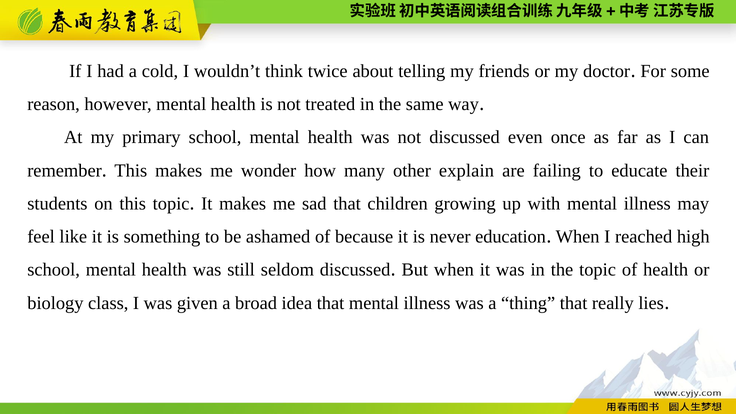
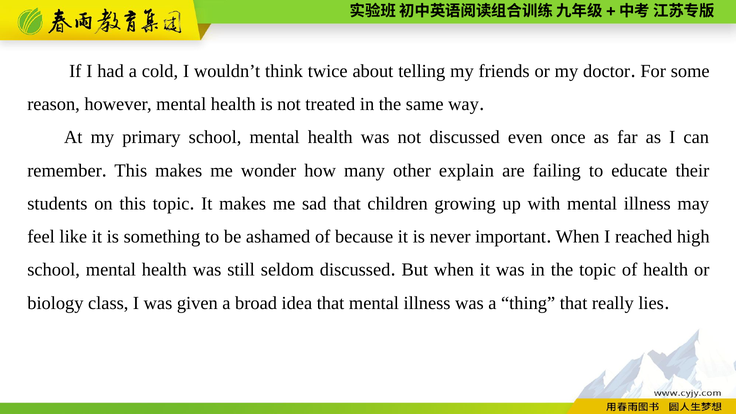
education: education -> important (511, 237)
